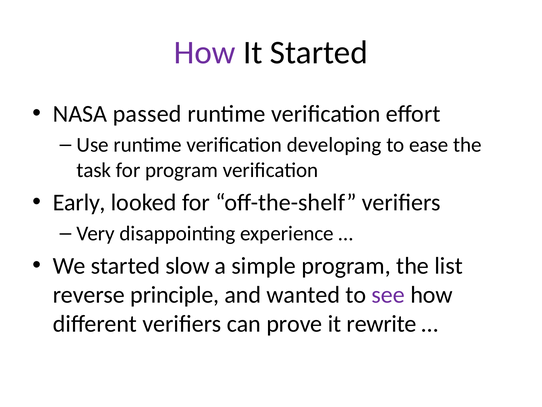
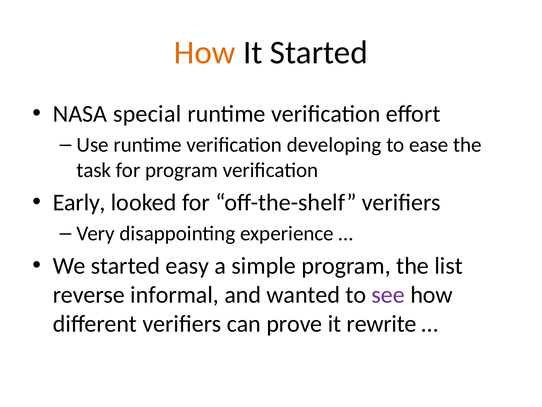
How colour: purple -> orange (205, 52)
passed: passed -> special (147, 114)
slow: slow -> easy (187, 266)
principle: principle -> informal (175, 294)
